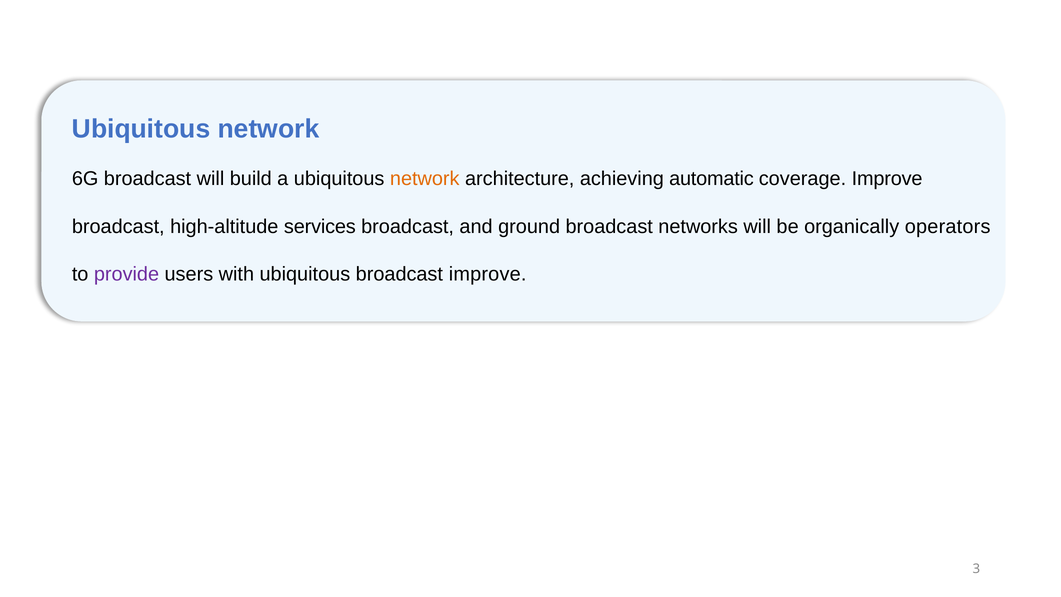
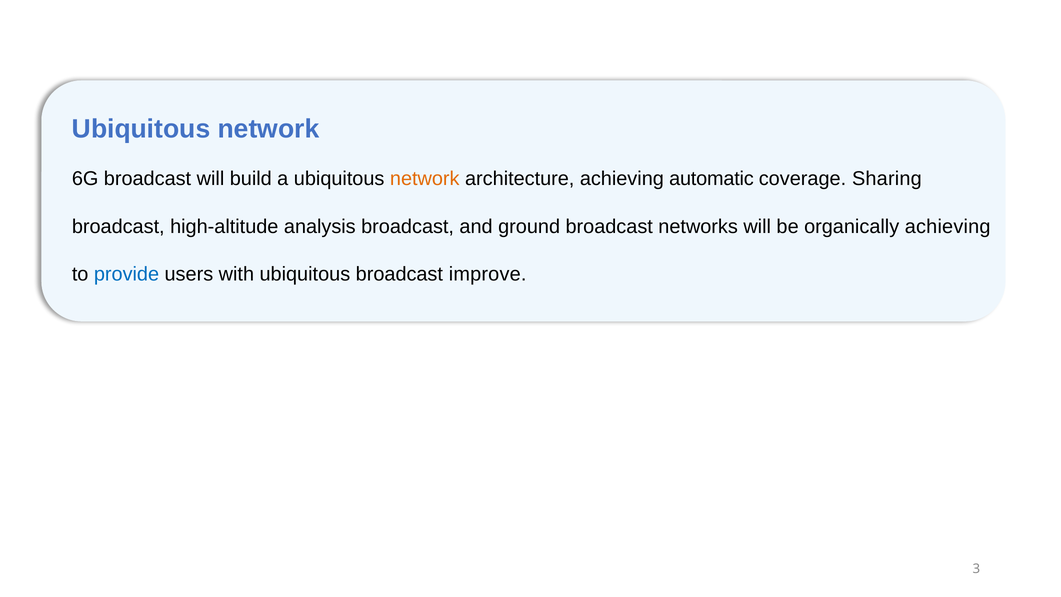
coverage Improve: Improve -> Sharing (887, 179)
services: services -> analysis (320, 227)
organically operators: operators -> achieving (948, 227)
provide colour: purple -> blue (127, 274)
